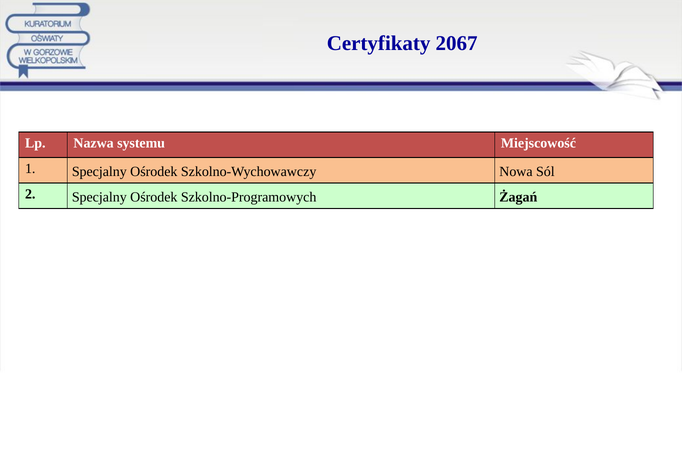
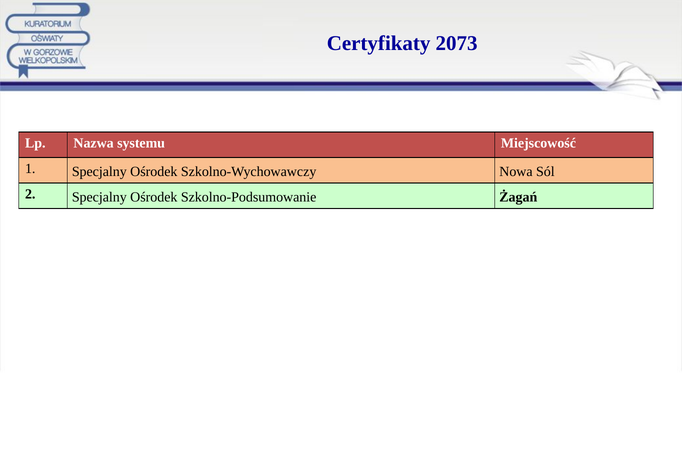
2067: 2067 -> 2073 (457, 43)
Szkolno-Programowych: Szkolno-Programowych -> Szkolno-Podsumowanie (249, 197)
